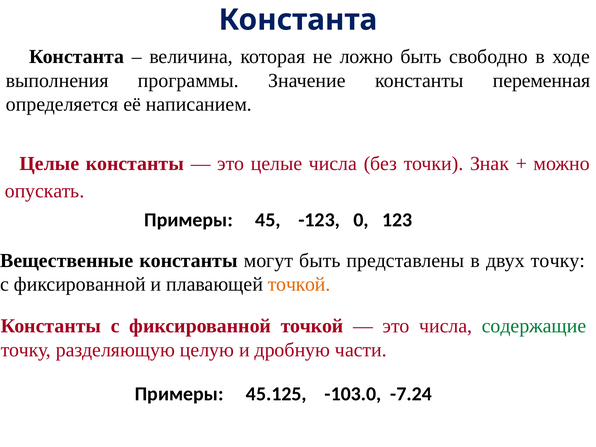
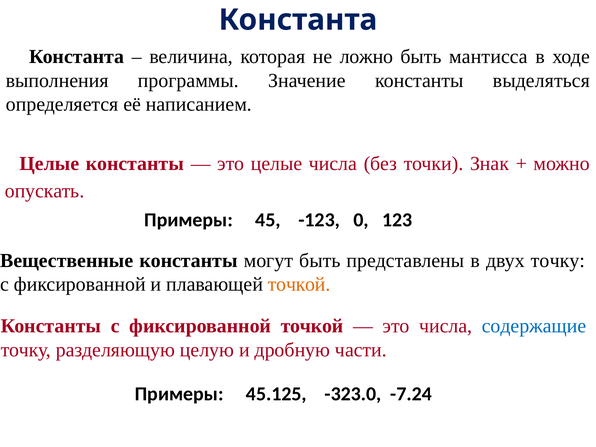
свободно: свободно -> мантисса (488, 57)
переменная: переменная -> выделяться (541, 81)
содержащие colour: green -> blue (534, 326)
-103.0: -103.0 -> -323.0 (353, 394)
